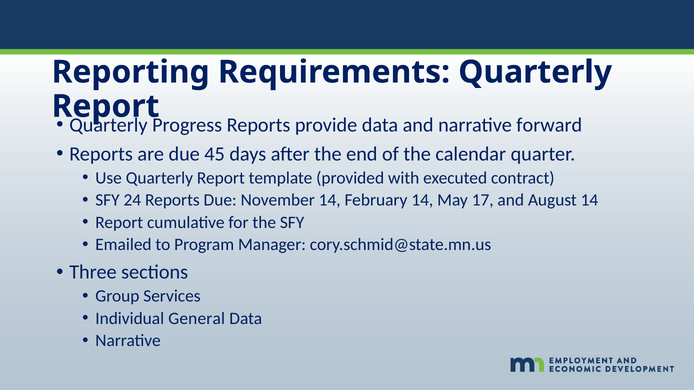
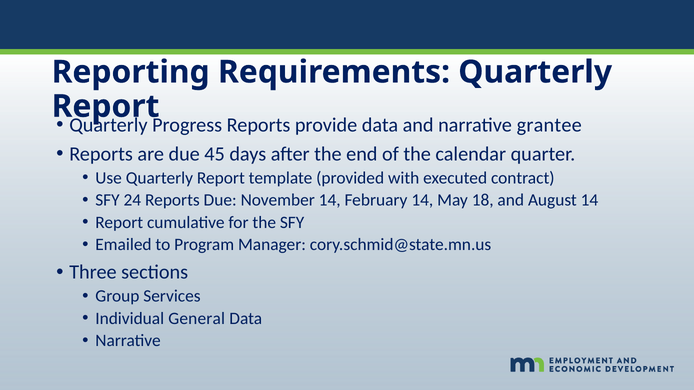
forward: forward -> grantee (549, 125)
17: 17 -> 18 (483, 200)
